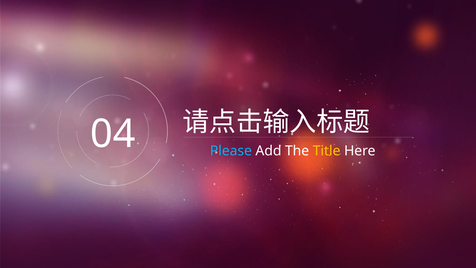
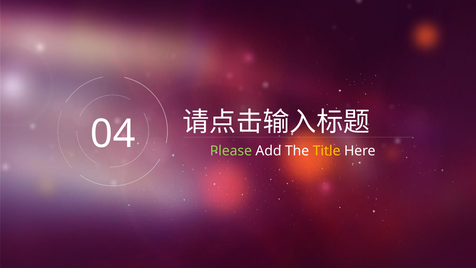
Please colour: light blue -> light green (231, 151)
